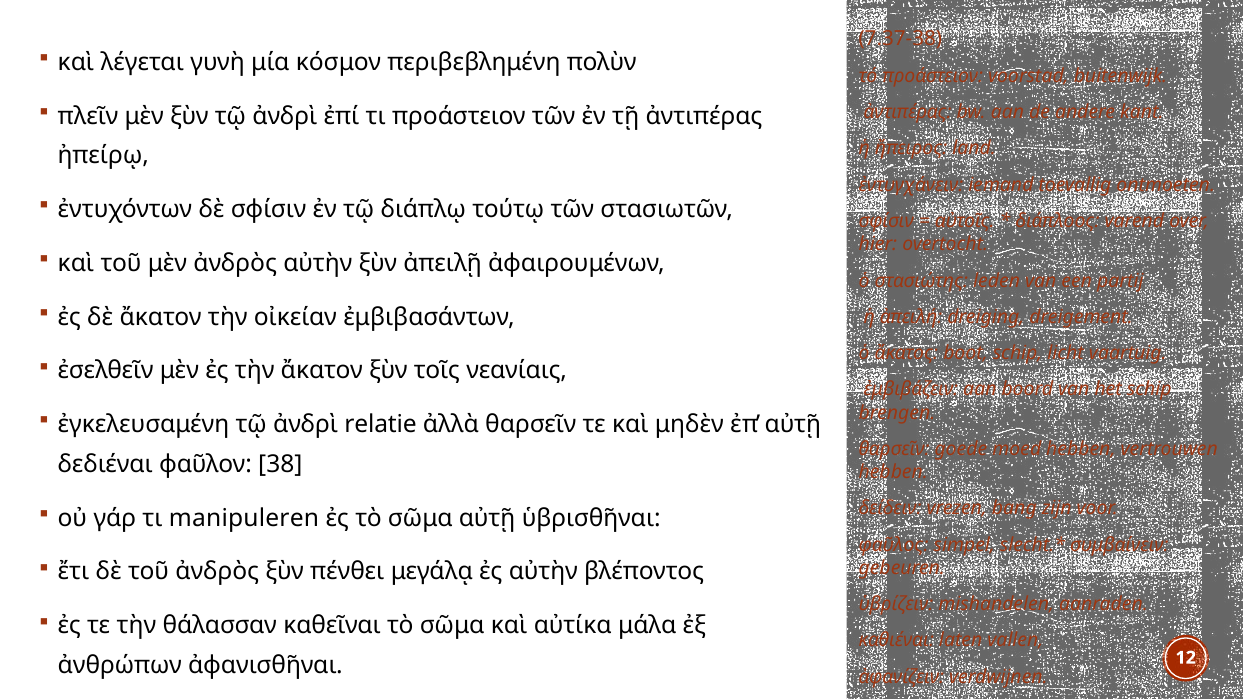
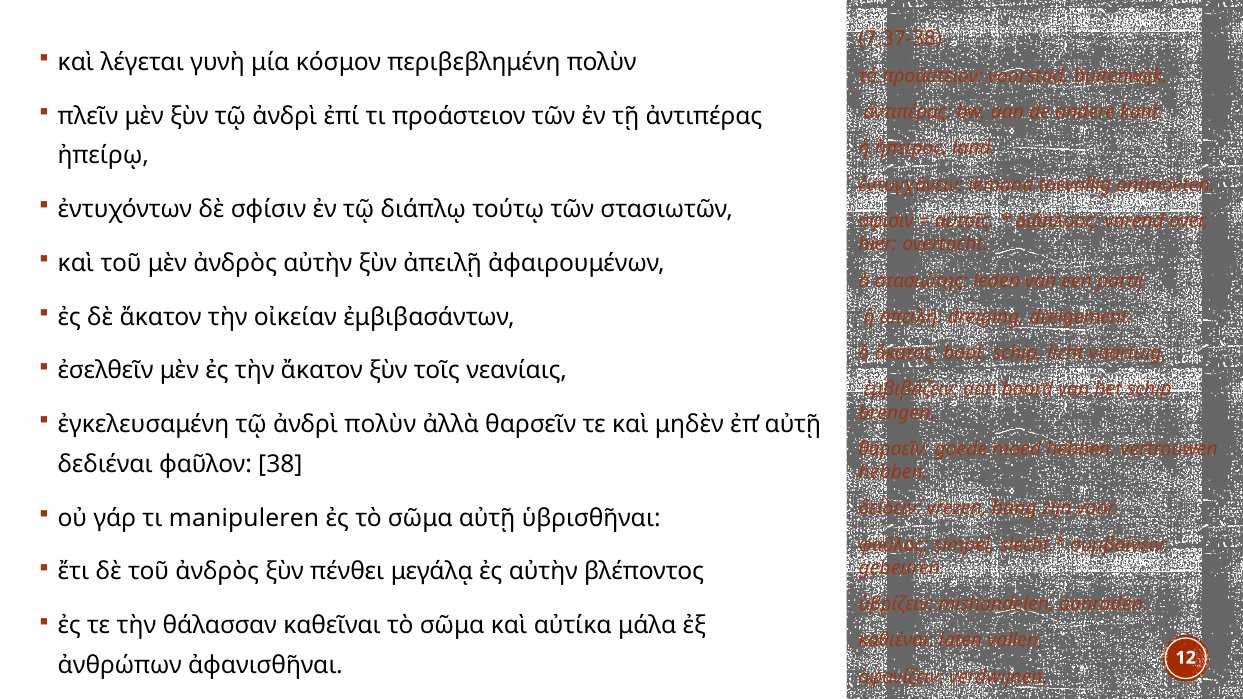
ἀνδρὶ relatie: relatie -> πολὺν (380, 425)
